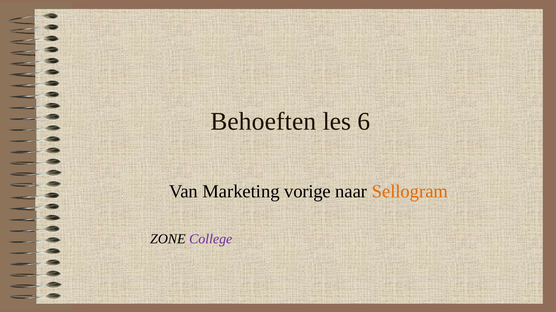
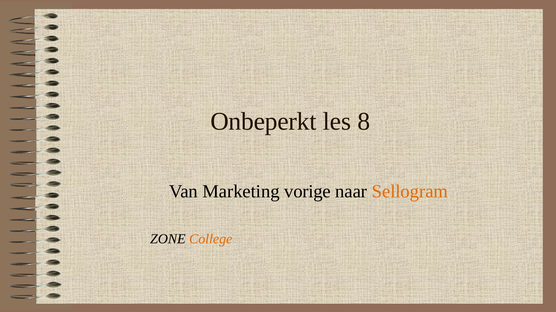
Behoeften: Behoeften -> Onbeperkt (263, 122)
6: 6 -> 8 (364, 122)
College colour: purple -> orange (211, 240)
